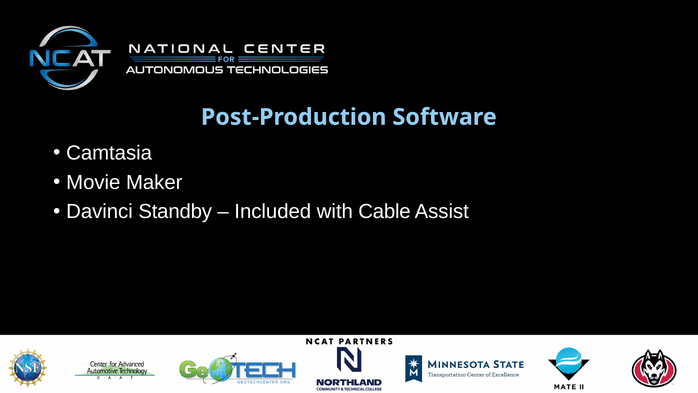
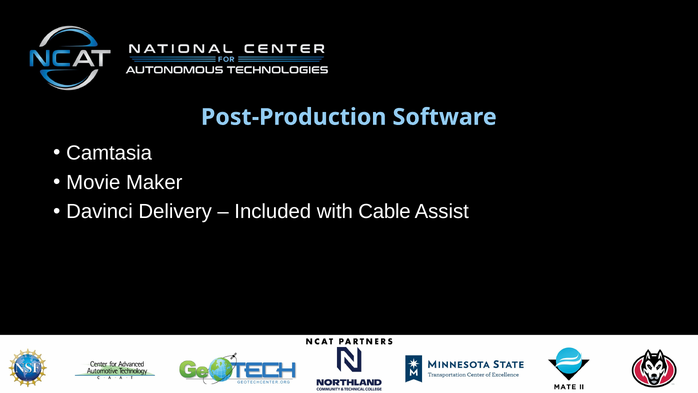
Standby: Standby -> Delivery (175, 211)
